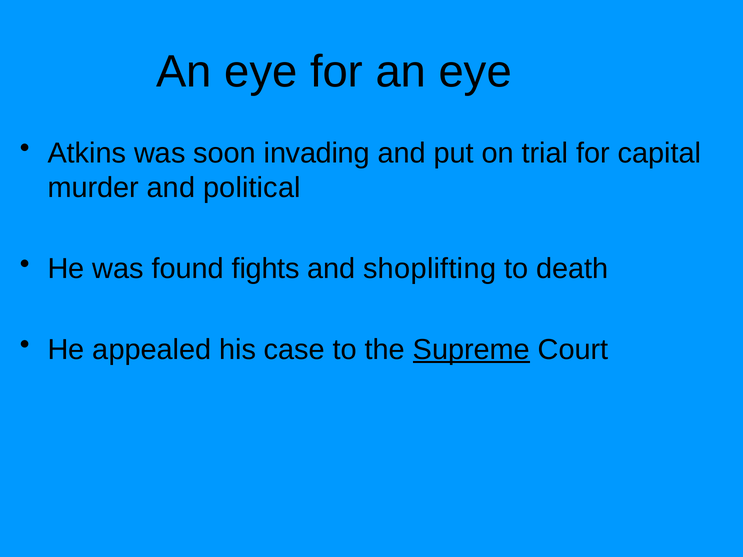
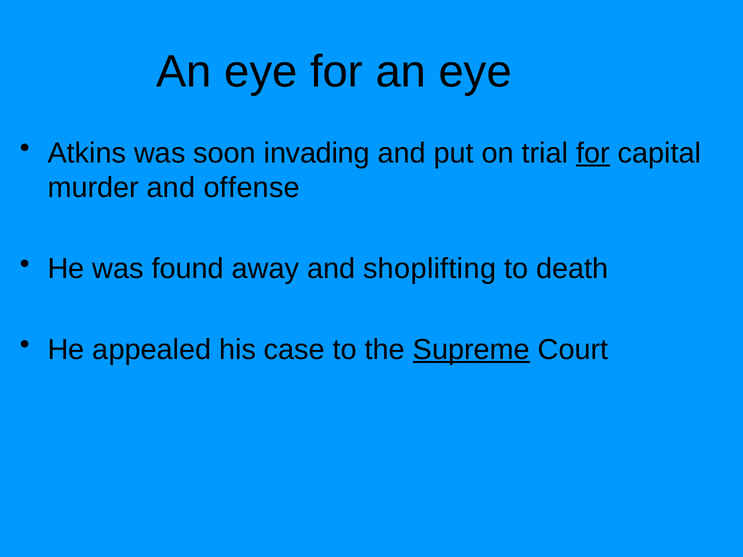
for underline: none -> present (593, 153)
political: political -> offense (252, 188)
fights: fights -> away (266, 269)
